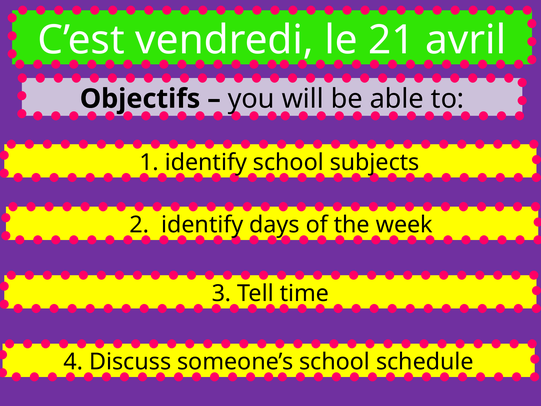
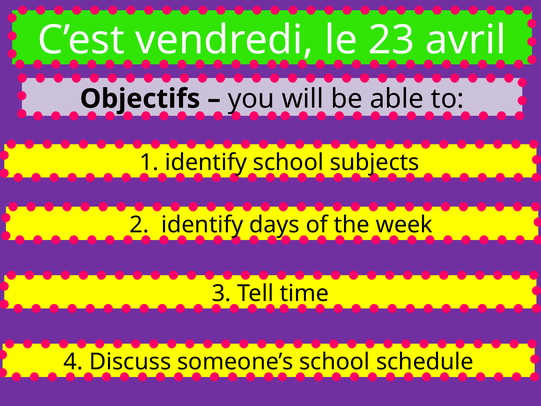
21: 21 -> 23 (391, 40)
